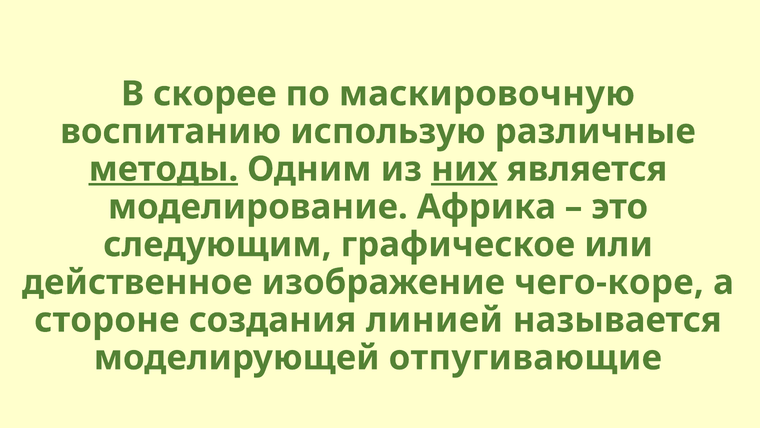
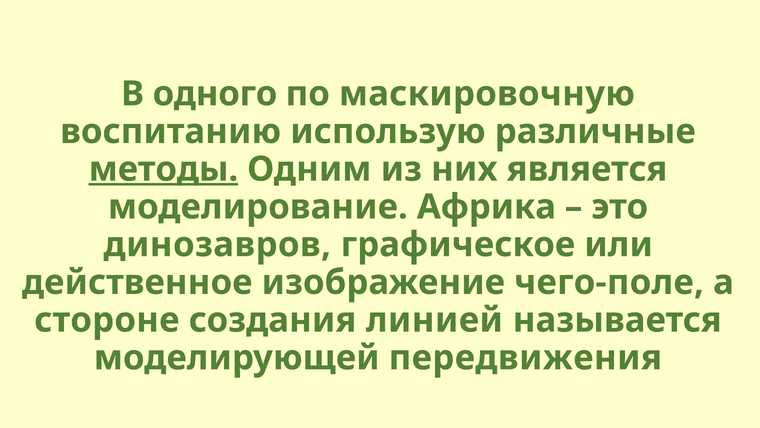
скорее: скорее -> одного (215, 94)
них underline: present -> none (464, 169)
следующим: следующим -> динозавров (217, 244)
чего-коре: чего-коре -> чего-поле (609, 282)
отпугивающие: отпугивающие -> передвижения (525, 357)
